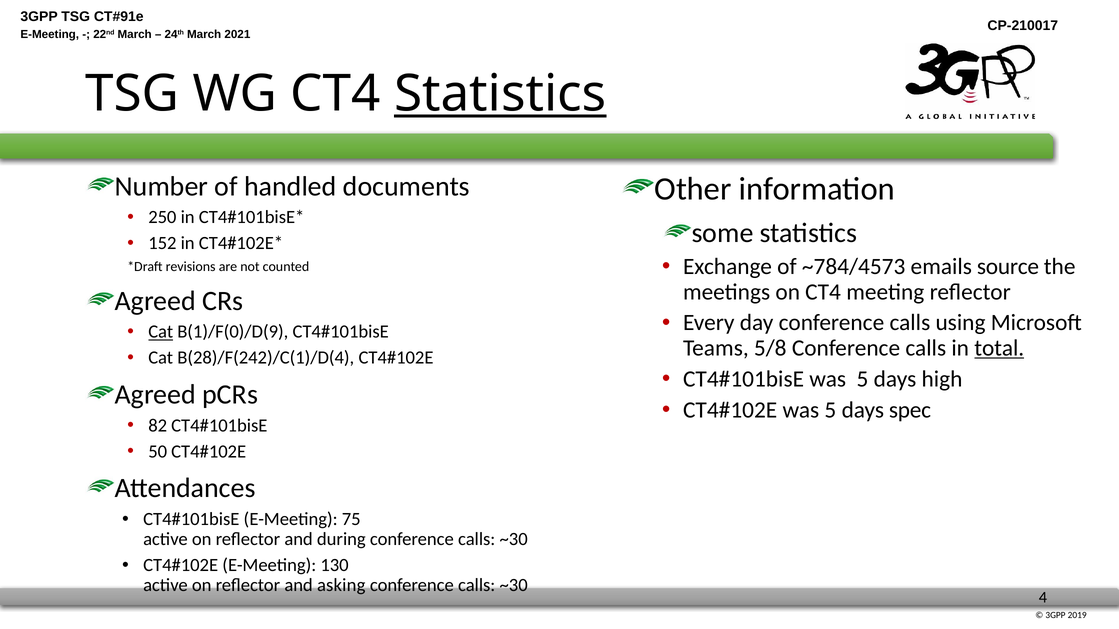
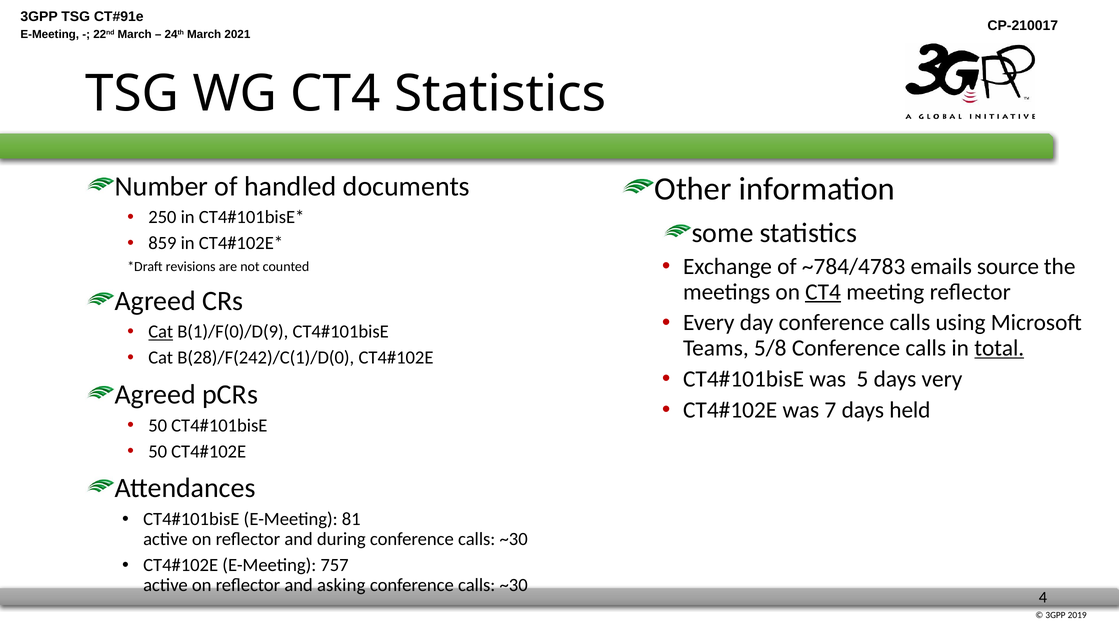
Statistics underline: present -> none (500, 94)
152: 152 -> 859 (162, 243)
~784/4573: ~784/4573 -> ~784/4783 (854, 267)
CT4 underline: none -> present (823, 292)
B(28)/F(242)/C(1)/D(4: B(28)/F(242)/C(1)/D(4 -> B(28)/F(242)/C(1)/D(0 (266, 358)
high: high -> very (942, 379)
5: 5 -> 7 (830, 410)
spec: spec -> held (910, 410)
82: 82 -> 50 (158, 426)
75: 75 -> 81 (351, 520)
130: 130 -> 757 (335, 566)
